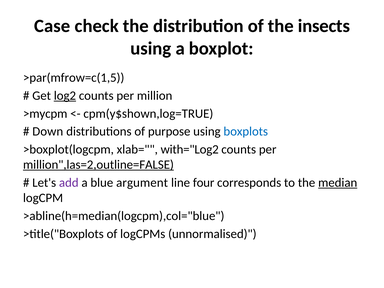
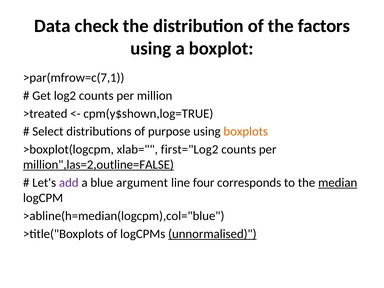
Case: Case -> Data (52, 26)
insects: insects -> factors (324, 26)
>par(mfrow=c(1,5: >par(mfrow=c(1,5 -> >par(mfrow=c(7,1 (74, 78)
log2 underline: present -> none (65, 96)
>mycpm: >mycpm -> >treated (45, 114)
Down: Down -> Select (48, 131)
boxplots colour: blue -> orange (246, 131)
with="Log2: with="Log2 -> first="Log2 (190, 149)
unnormalised underline: none -> present (212, 234)
